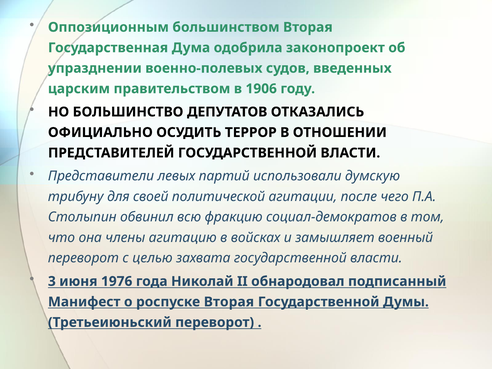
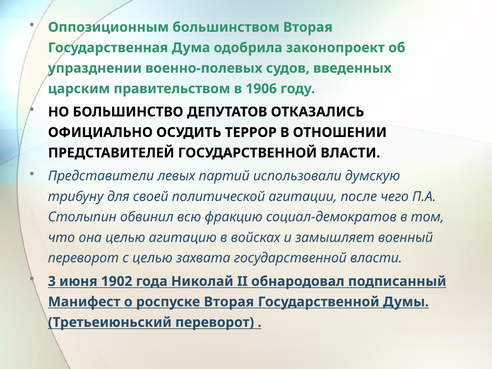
она члены: члены -> целью (125, 238)
1976: 1976 -> 1902 (117, 281)
